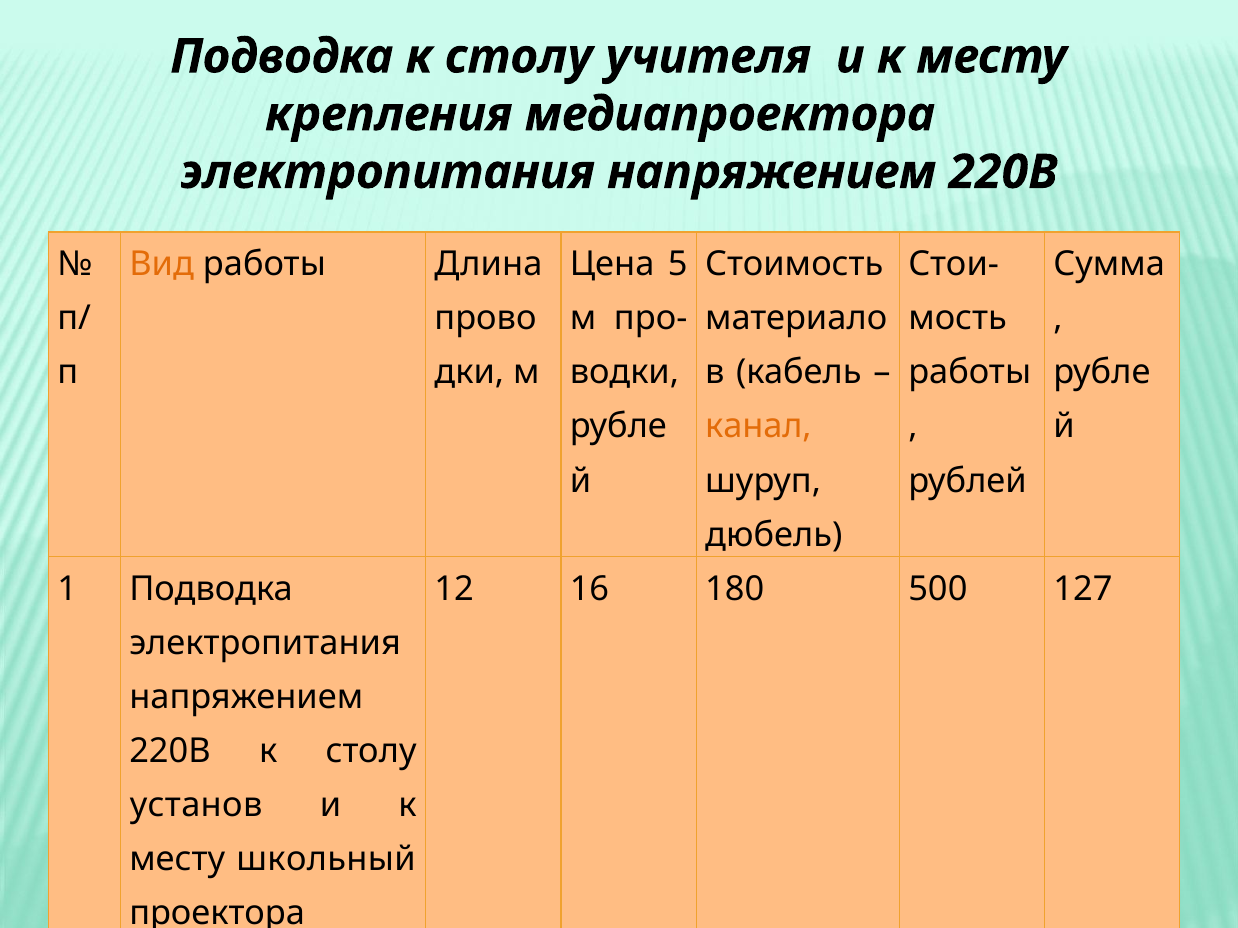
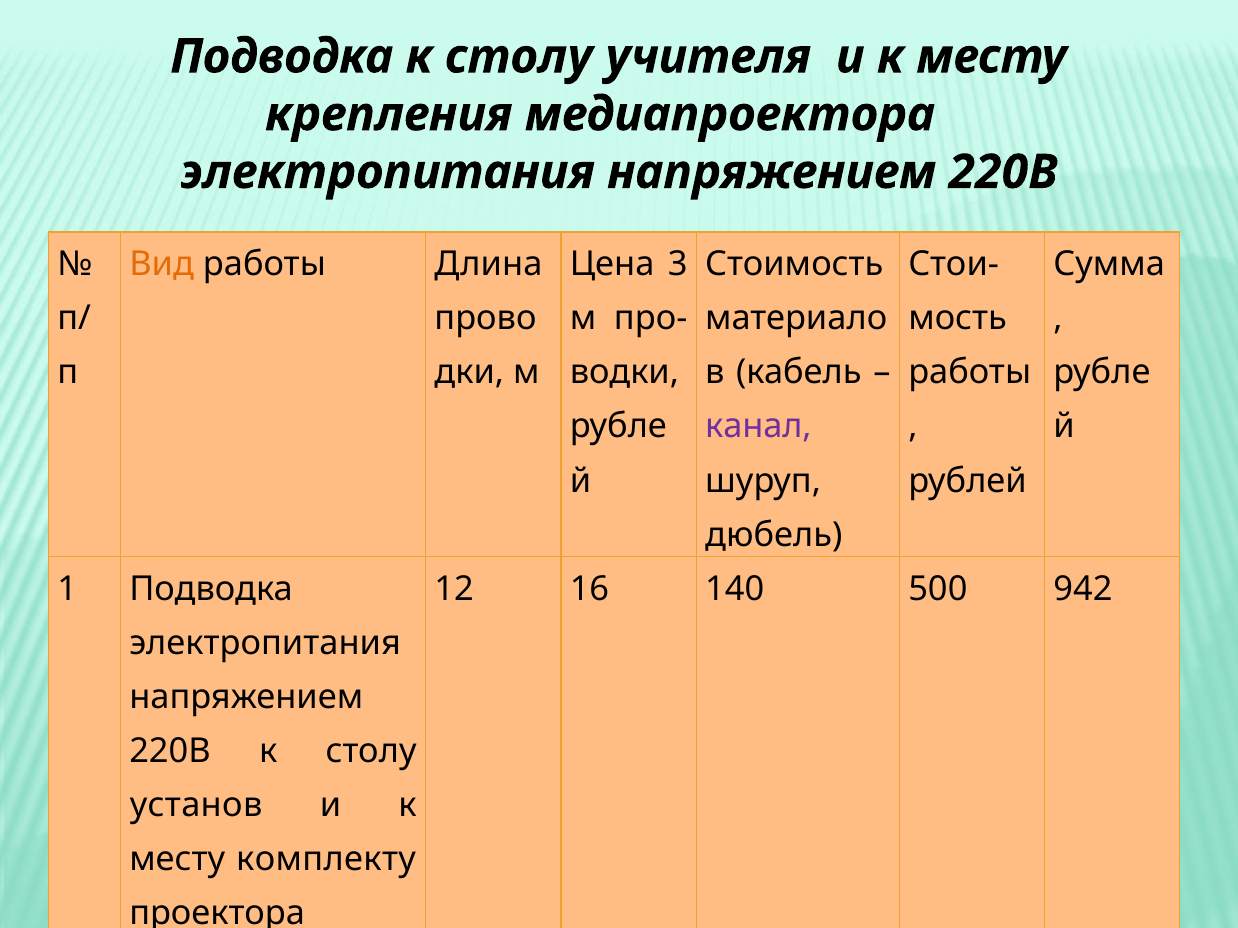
5: 5 -> 3 (678, 265)
канал colour: orange -> purple (758, 427)
180: 180 -> 140 (735, 589)
127: 127 -> 942 (1083, 589)
школьный: школьный -> комплекту (326, 859)
